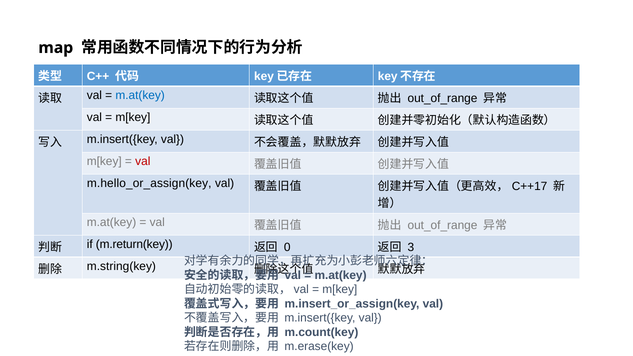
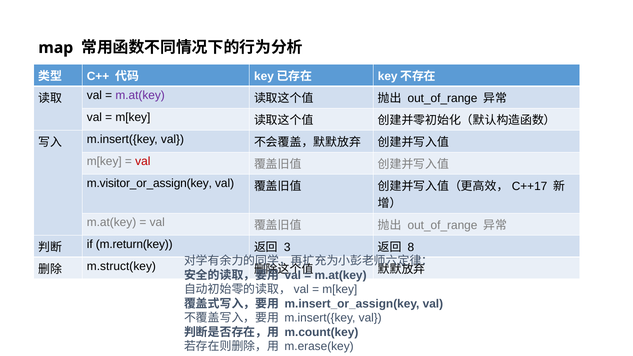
m.at(key colour: blue -> purple (140, 96)
m.hello_or_assign(key: m.hello_or_assign(key -> m.visitor_or_assign(key (149, 183)
0: 0 -> 3 (287, 247)
3: 3 -> 8 (411, 247)
m.string(key: m.string(key -> m.struct(key (121, 266)
